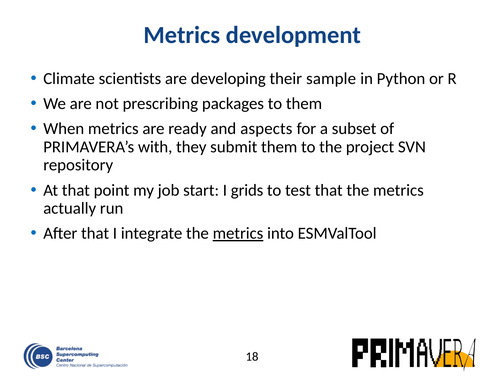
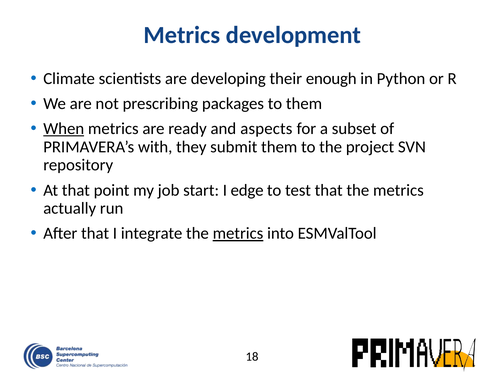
sample: sample -> enough (331, 78)
When underline: none -> present (64, 129)
grids: grids -> edge (247, 190)
